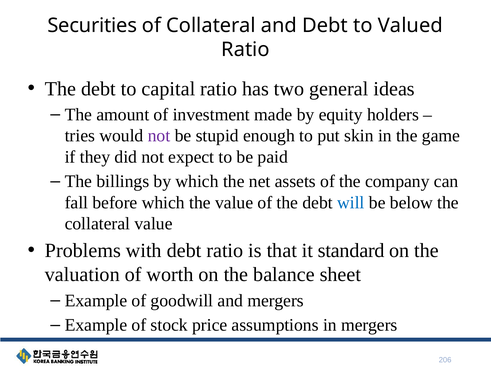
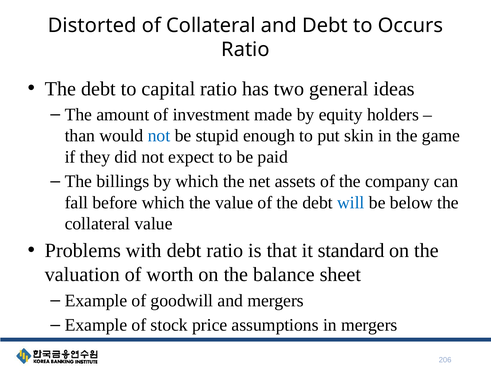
Securities: Securities -> Distorted (92, 25)
Valued: Valued -> Occurs (410, 25)
tries: tries -> than (80, 136)
not colour: purple -> blue (159, 136)
